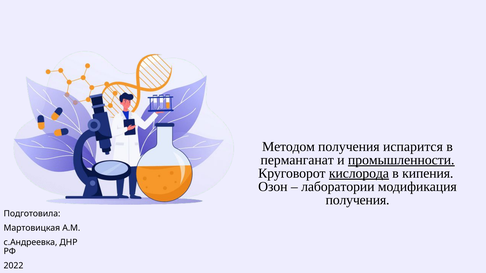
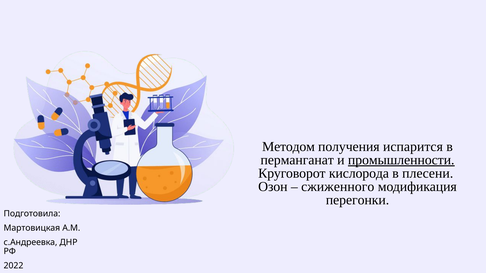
кислорода underline: present -> none (359, 174)
кипения: кипения -> плесени (428, 174)
лаборатории: лаборатории -> сжиженного (338, 187)
получения: получения -> перегонки (358, 200)
